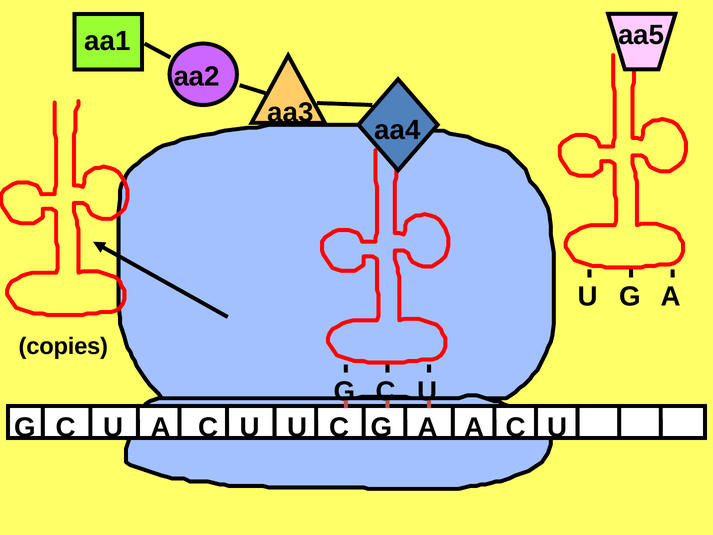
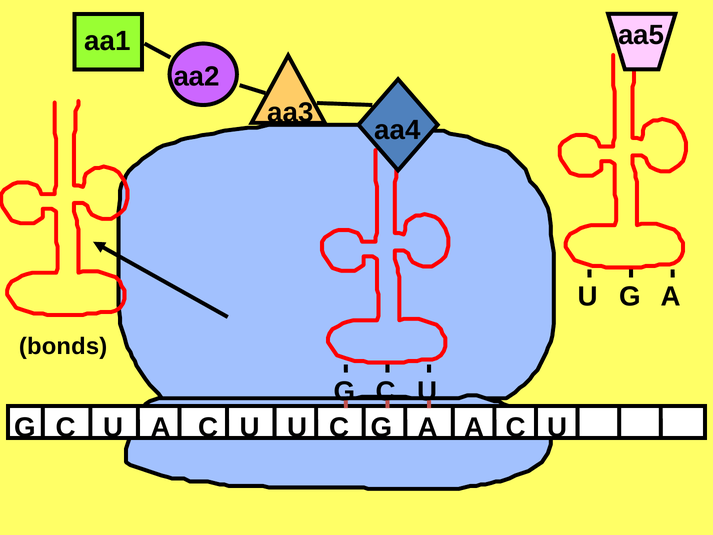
copies: copies -> bonds (63, 346)
